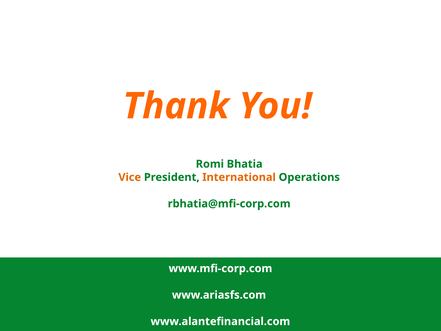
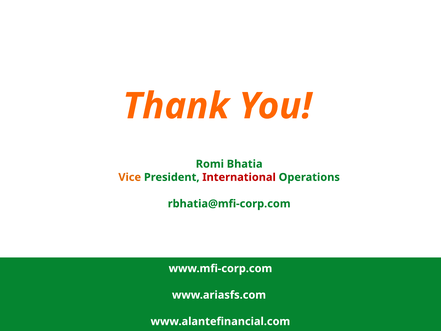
International colour: orange -> red (239, 177)
